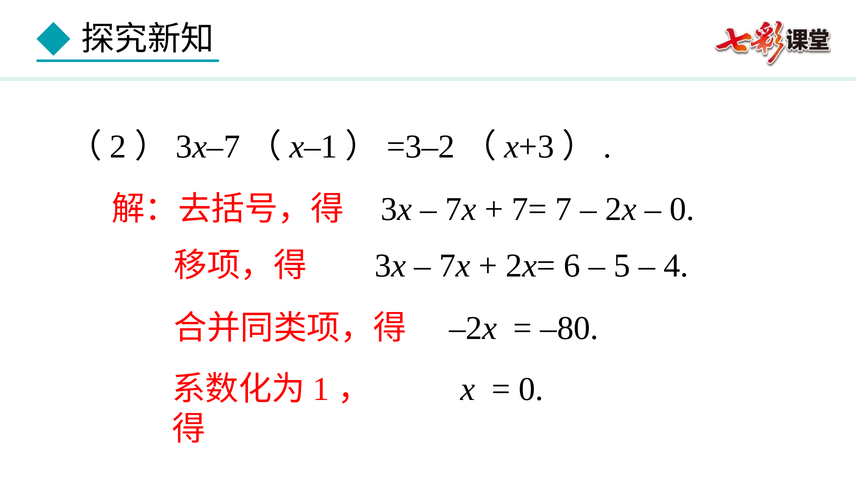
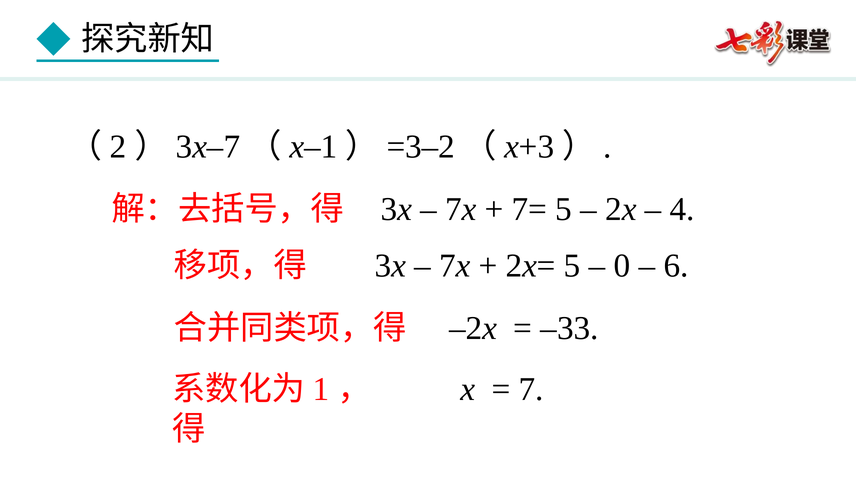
7= 7: 7 -> 5 (564, 209)
0: 0 -> 4 (682, 209)
2x= 6: 6 -> 5 (572, 266)
5: 5 -> 0 (622, 266)
4: 4 -> 6 (676, 266)
–80: –80 -> –33 (569, 328)
0: 0 -> 7 (531, 389)
